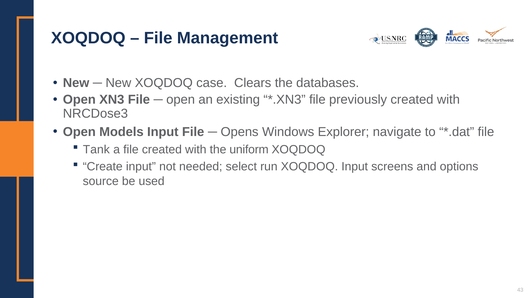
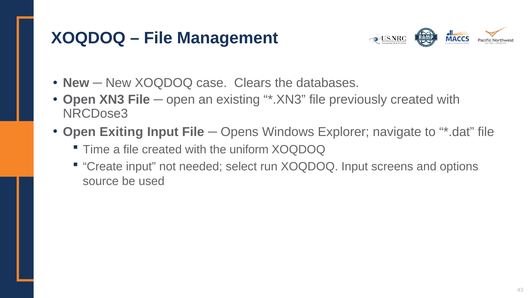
Models: Models -> Exiting (121, 132)
Tank: Tank -> Time (96, 150)
